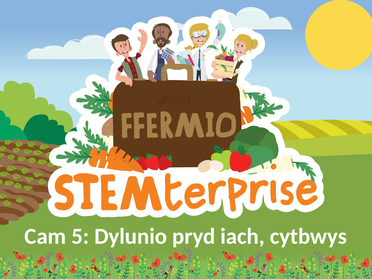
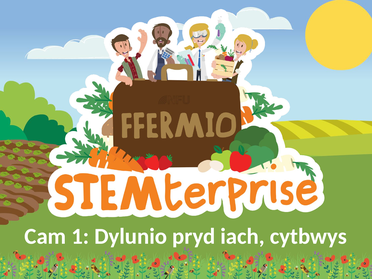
5: 5 -> 1 (80, 236)
